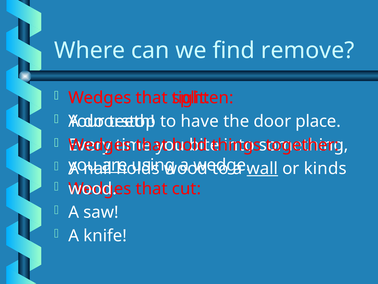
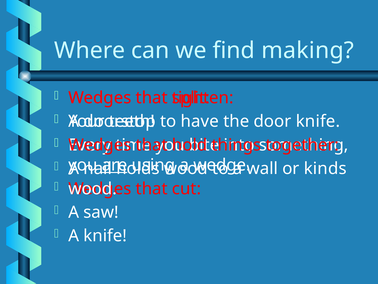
remove: remove -> making (308, 50)
door place: place -> knife (318, 121)
wall underline: present -> none (262, 168)
